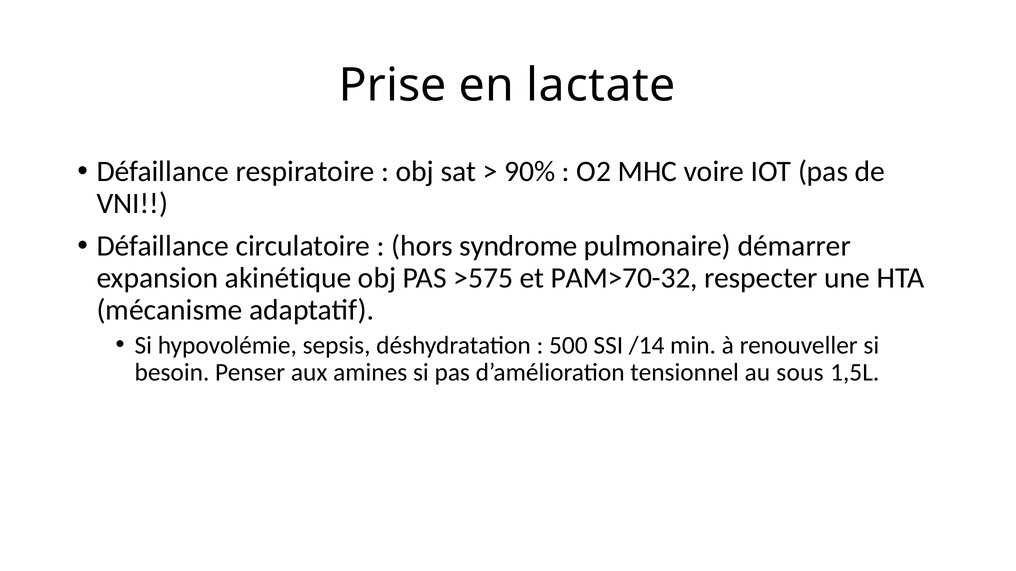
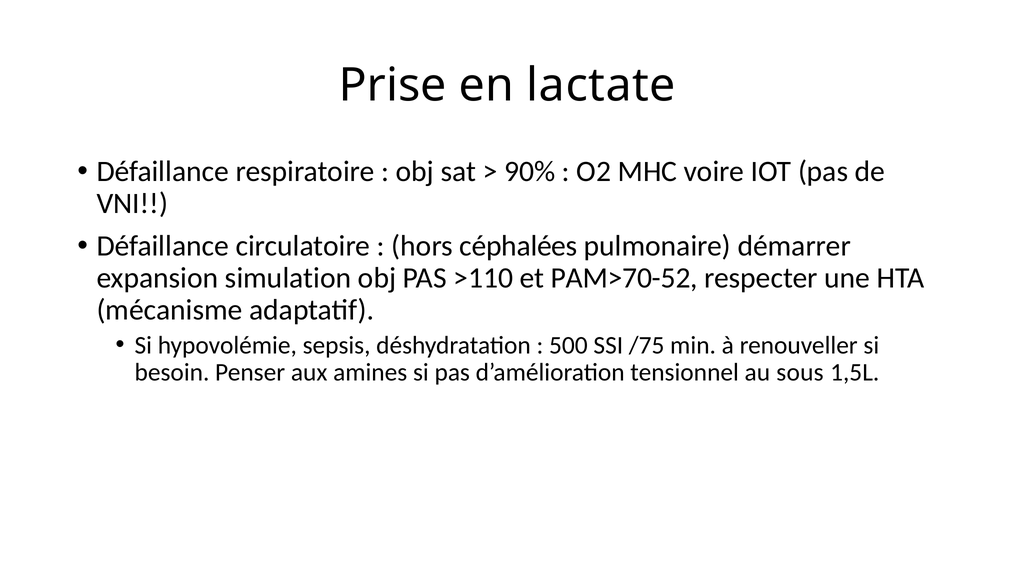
syndrome: syndrome -> céphalées (519, 246)
akinétique: akinétique -> simulation (288, 278)
>575: >575 -> >110 (483, 278)
PAM>70-32: PAM>70-32 -> PAM>70-52 (624, 278)
/14: /14 -> /75 (647, 345)
